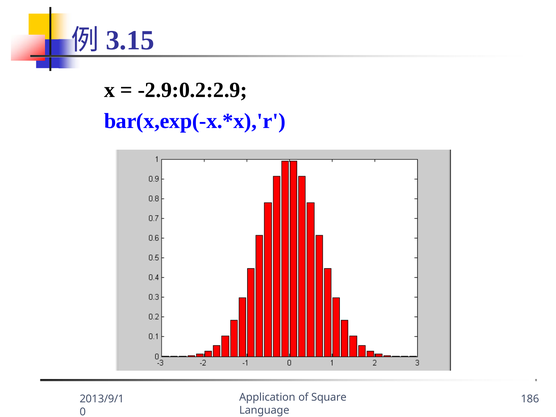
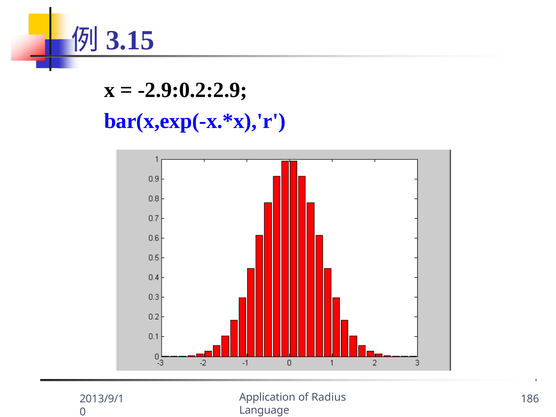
Square: Square -> Radius (329, 397)
